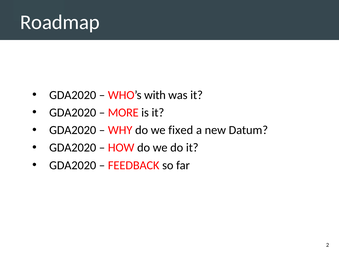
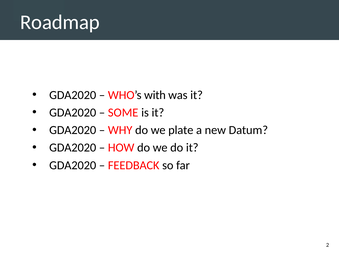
MORE: MORE -> SOME (123, 112)
fixed: fixed -> plate (181, 130)
